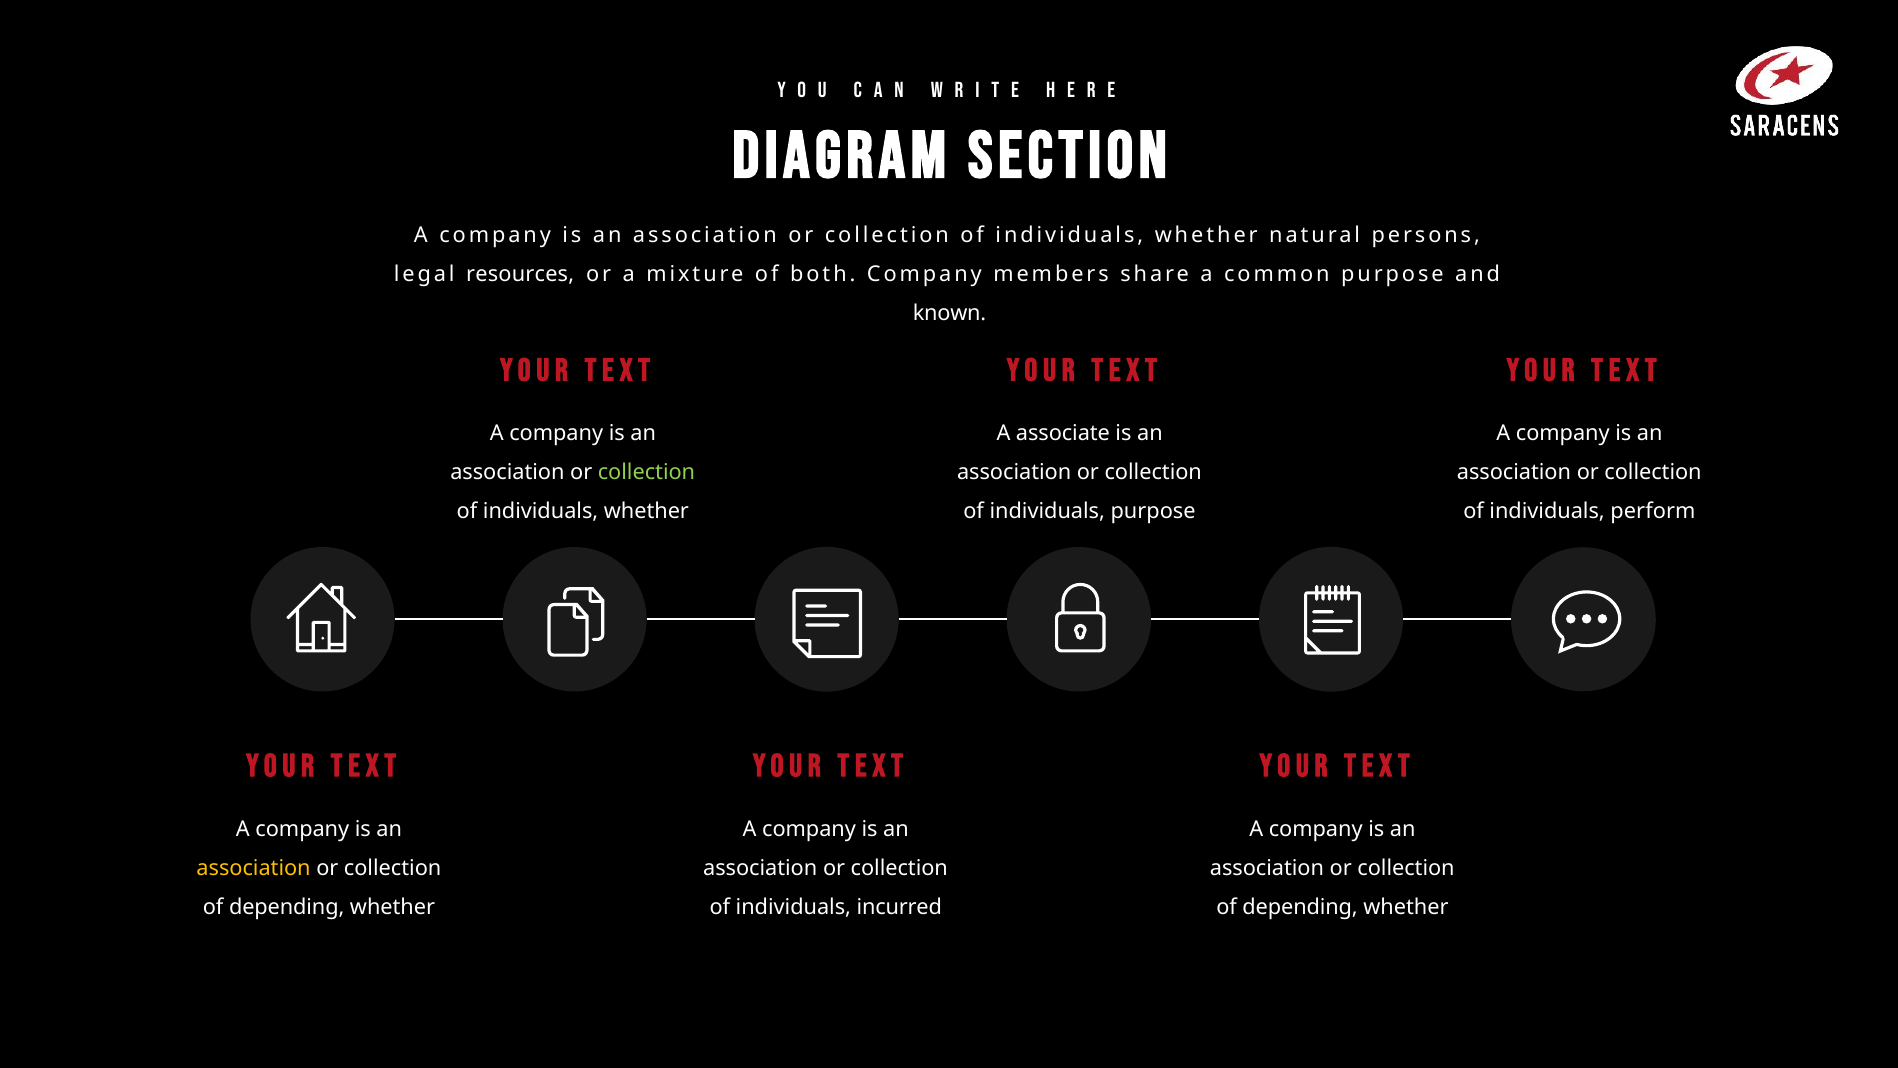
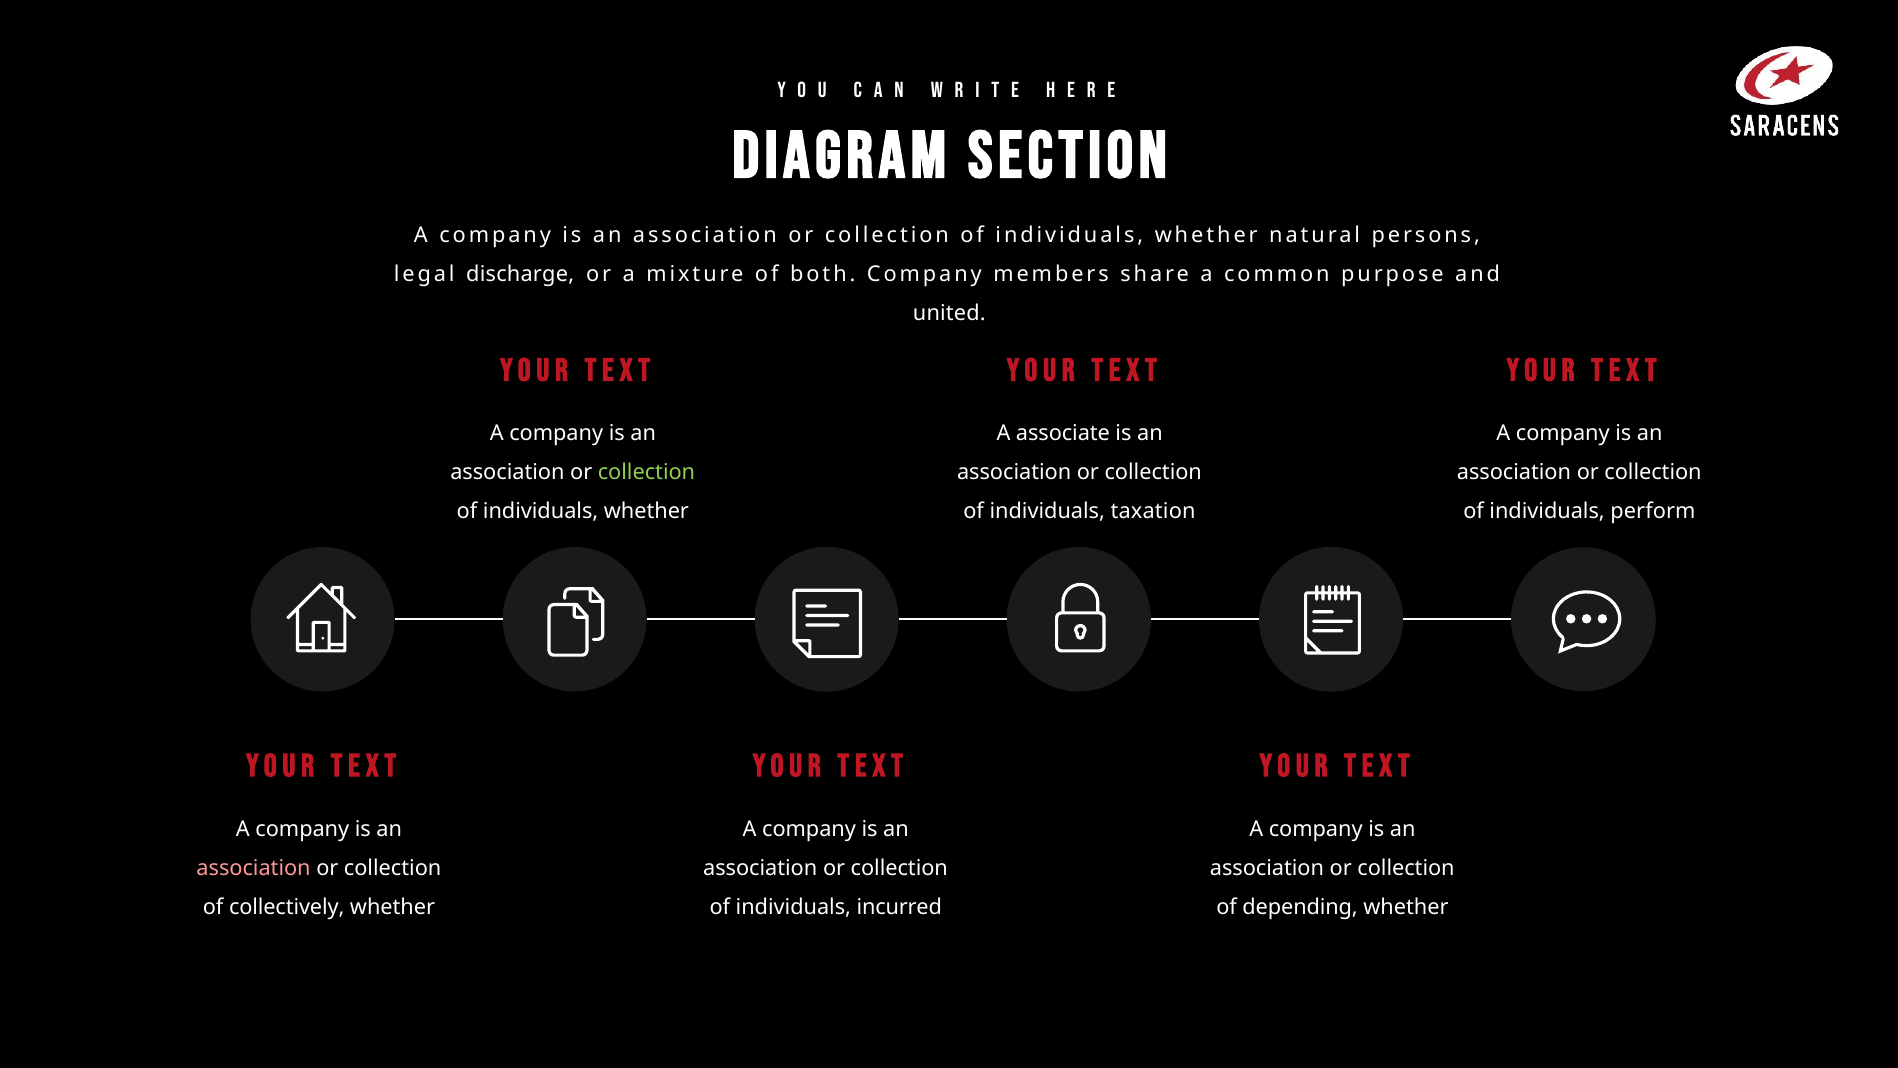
resources: resources -> discharge (520, 274)
known: known -> united (949, 313)
individuals purpose: purpose -> taxation (1153, 512)
association colour: yellow -> pink (254, 868)
depending: depending -> collectively (287, 907)
